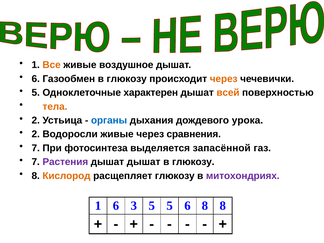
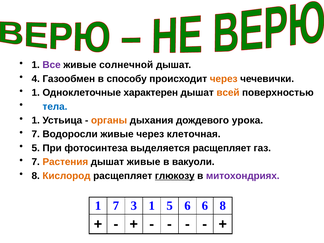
Все colour: orange -> purple (52, 65)
воздушное: воздушное -> солнечной (126, 65)
6: 6 -> 4 (36, 79)
Газообмен в глюкозу: глюкозу -> способу (127, 79)
5: 5 -> 1 (36, 93)
тела colour: orange -> blue (55, 107)
2: 2 -> 1 (36, 120)
органы colour: blue -> orange (109, 120)
2: 2 -> 7 (36, 134)
сравнения: сравнения -> клеточная (194, 134)
7: 7 -> 5 (36, 148)
выделяется запасённой: запасённой -> расщепляет (222, 148)
Растения colour: purple -> orange (65, 162)
дышат дышат: дышат -> живые (144, 162)
глюкозу: глюкозу -> вакуоли (193, 162)
глюкозу underline: none -> present (175, 176)
1 6: 6 -> 7 (116, 206)
3 5: 5 -> 1 (152, 206)
6 8: 8 -> 6 (205, 206)
